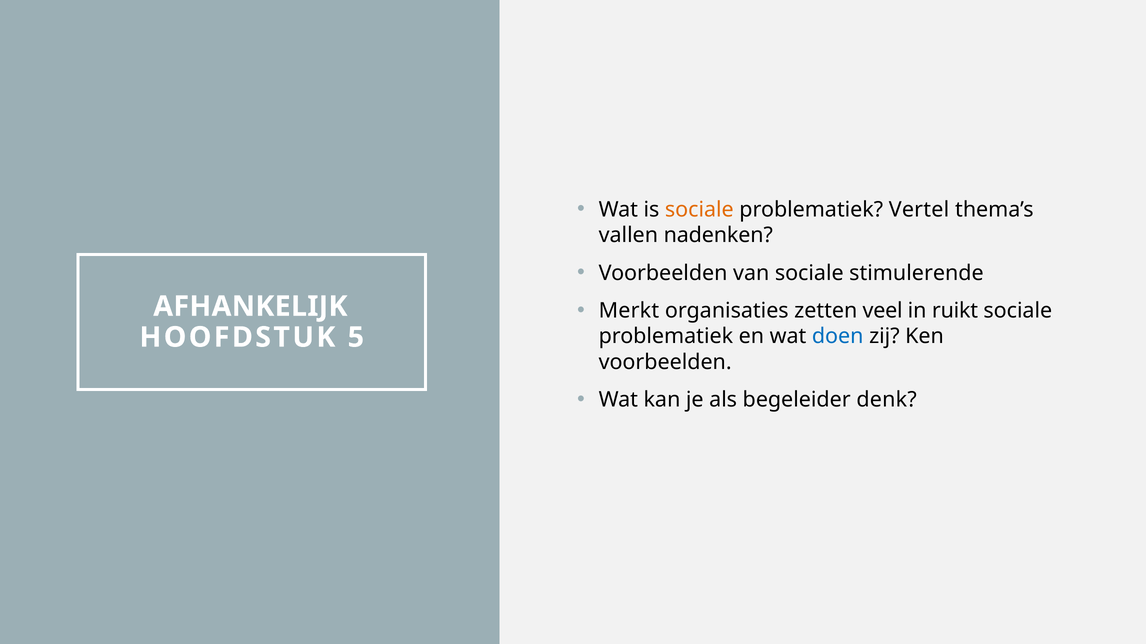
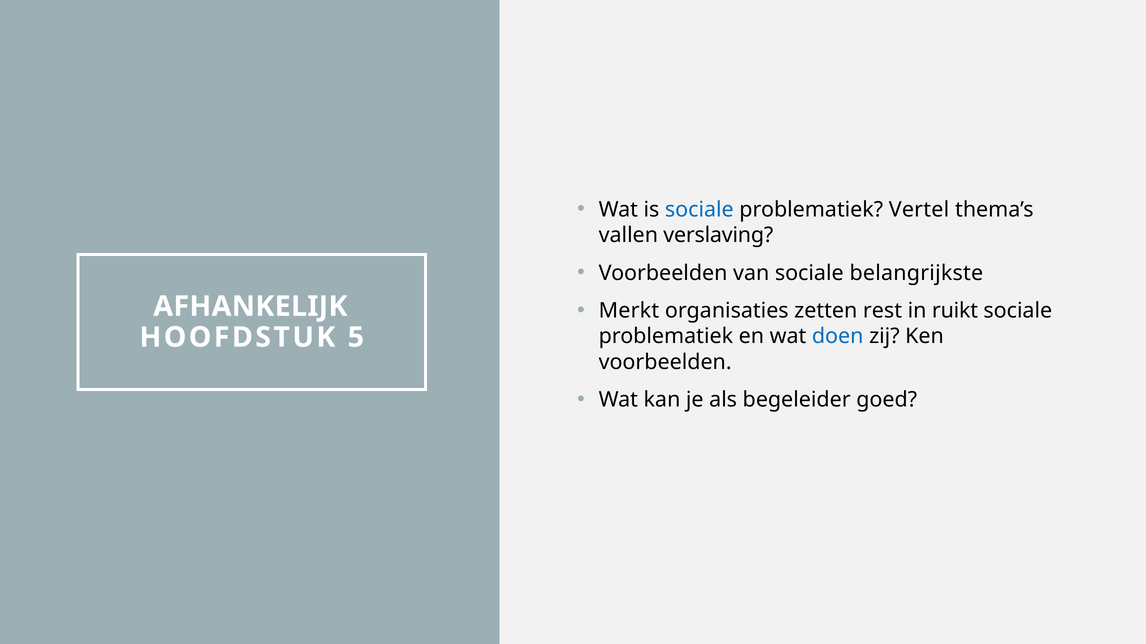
sociale colour: orange -> blue (699, 210)
nadenken: nadenken -> verslaving (718, 235)
stimulerende: stimulerende -> belangrijkste (916, 273)
veel: veel -> rest (882, 311)
denk: denk -> goed (887, 400)
